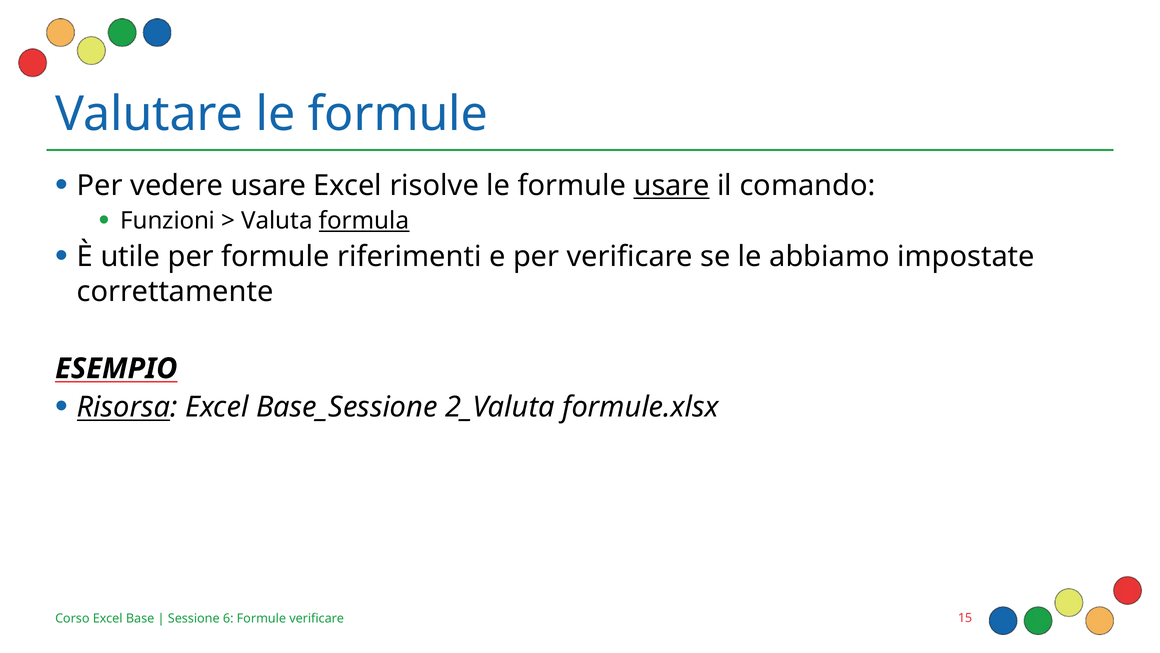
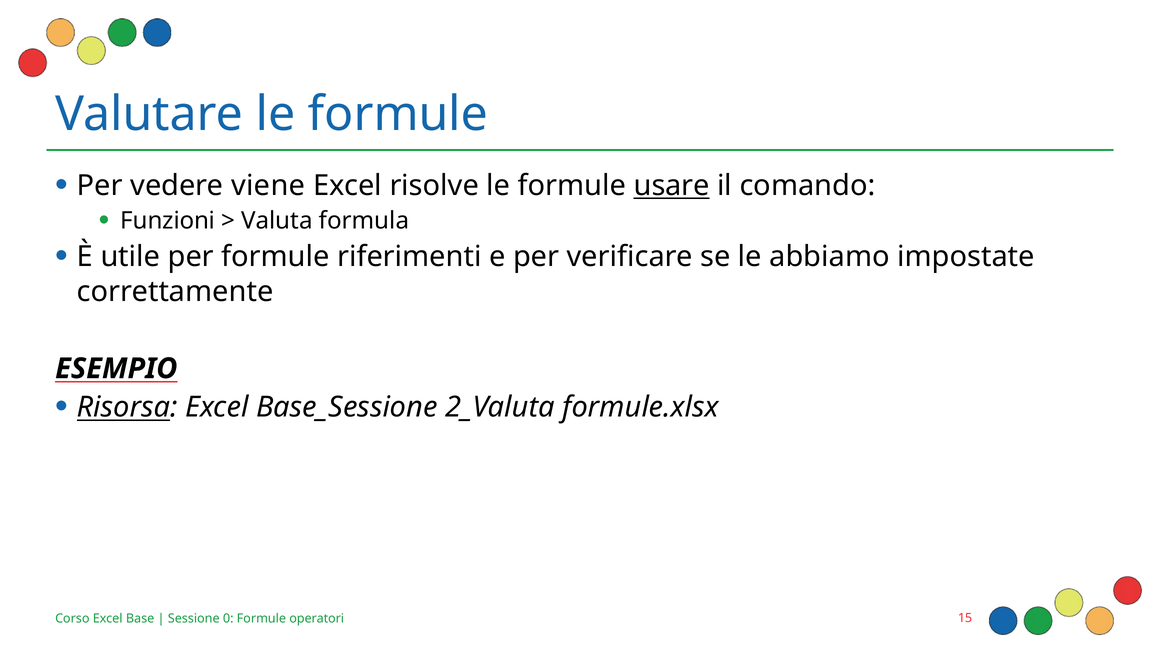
vedere usare: usare -> viene (268, 186)
formula underline: present -> none (364, 221)
6: 6 -> 0 (228, 618)
Formule verificare: verificare -> operatori (317, 618)
